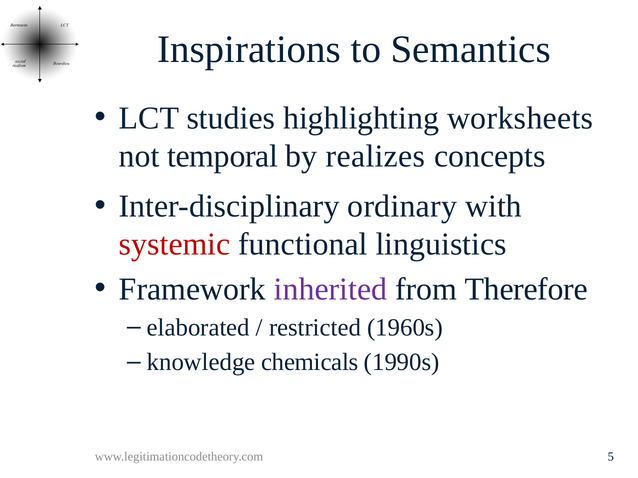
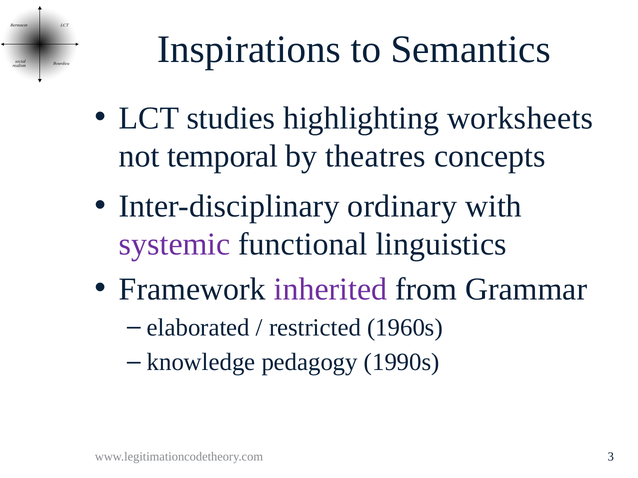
realizes: realizes -> theatres (376, 156)
systemic colour: red -> purple (175, 245)
Therefore: Therefore -> Grammar (526, 289)
chemicals: chemicals -> pedagogy (310, 363)
5: 5 -> 3 (611, 457)
